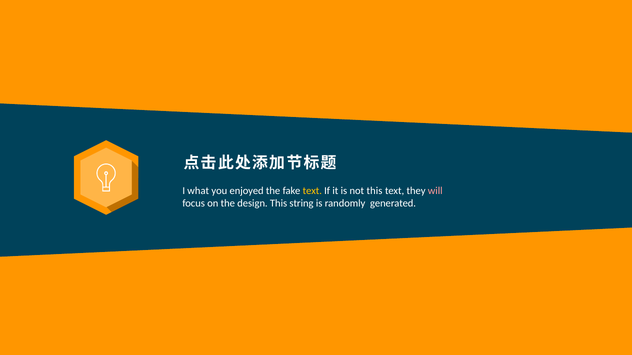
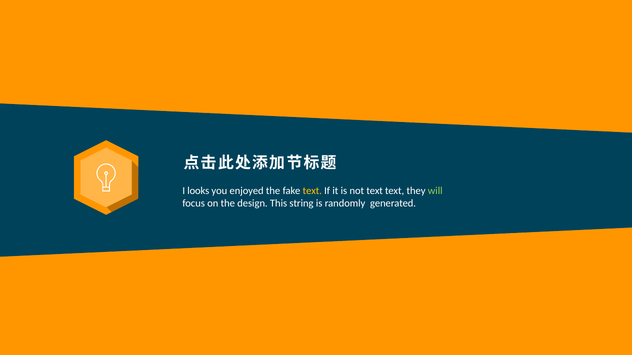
what: what -> looks (198, 191)
not this: this -> text (375, 191)
will colour: pink -> light green (435, 191)
